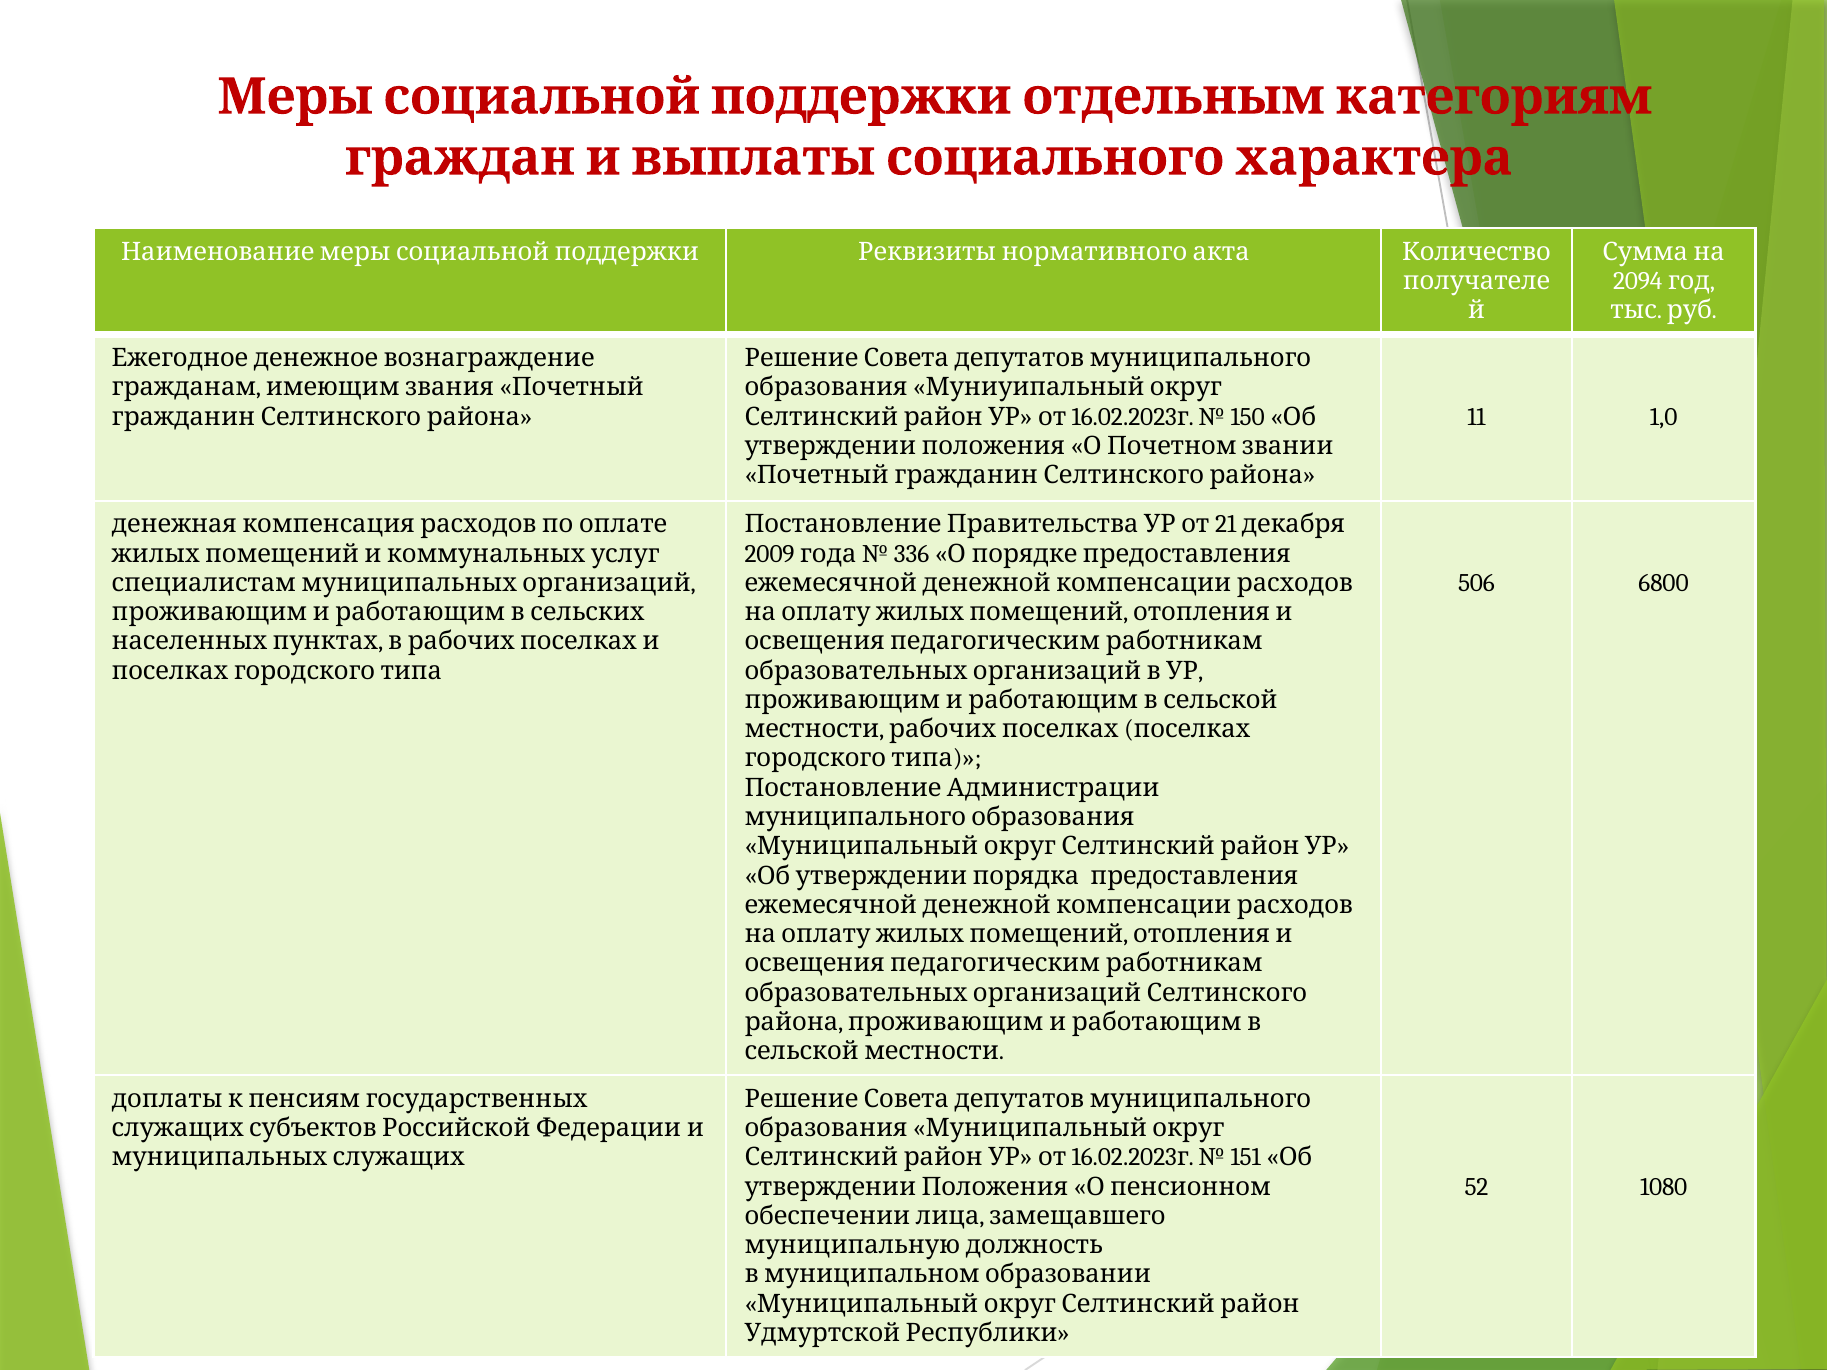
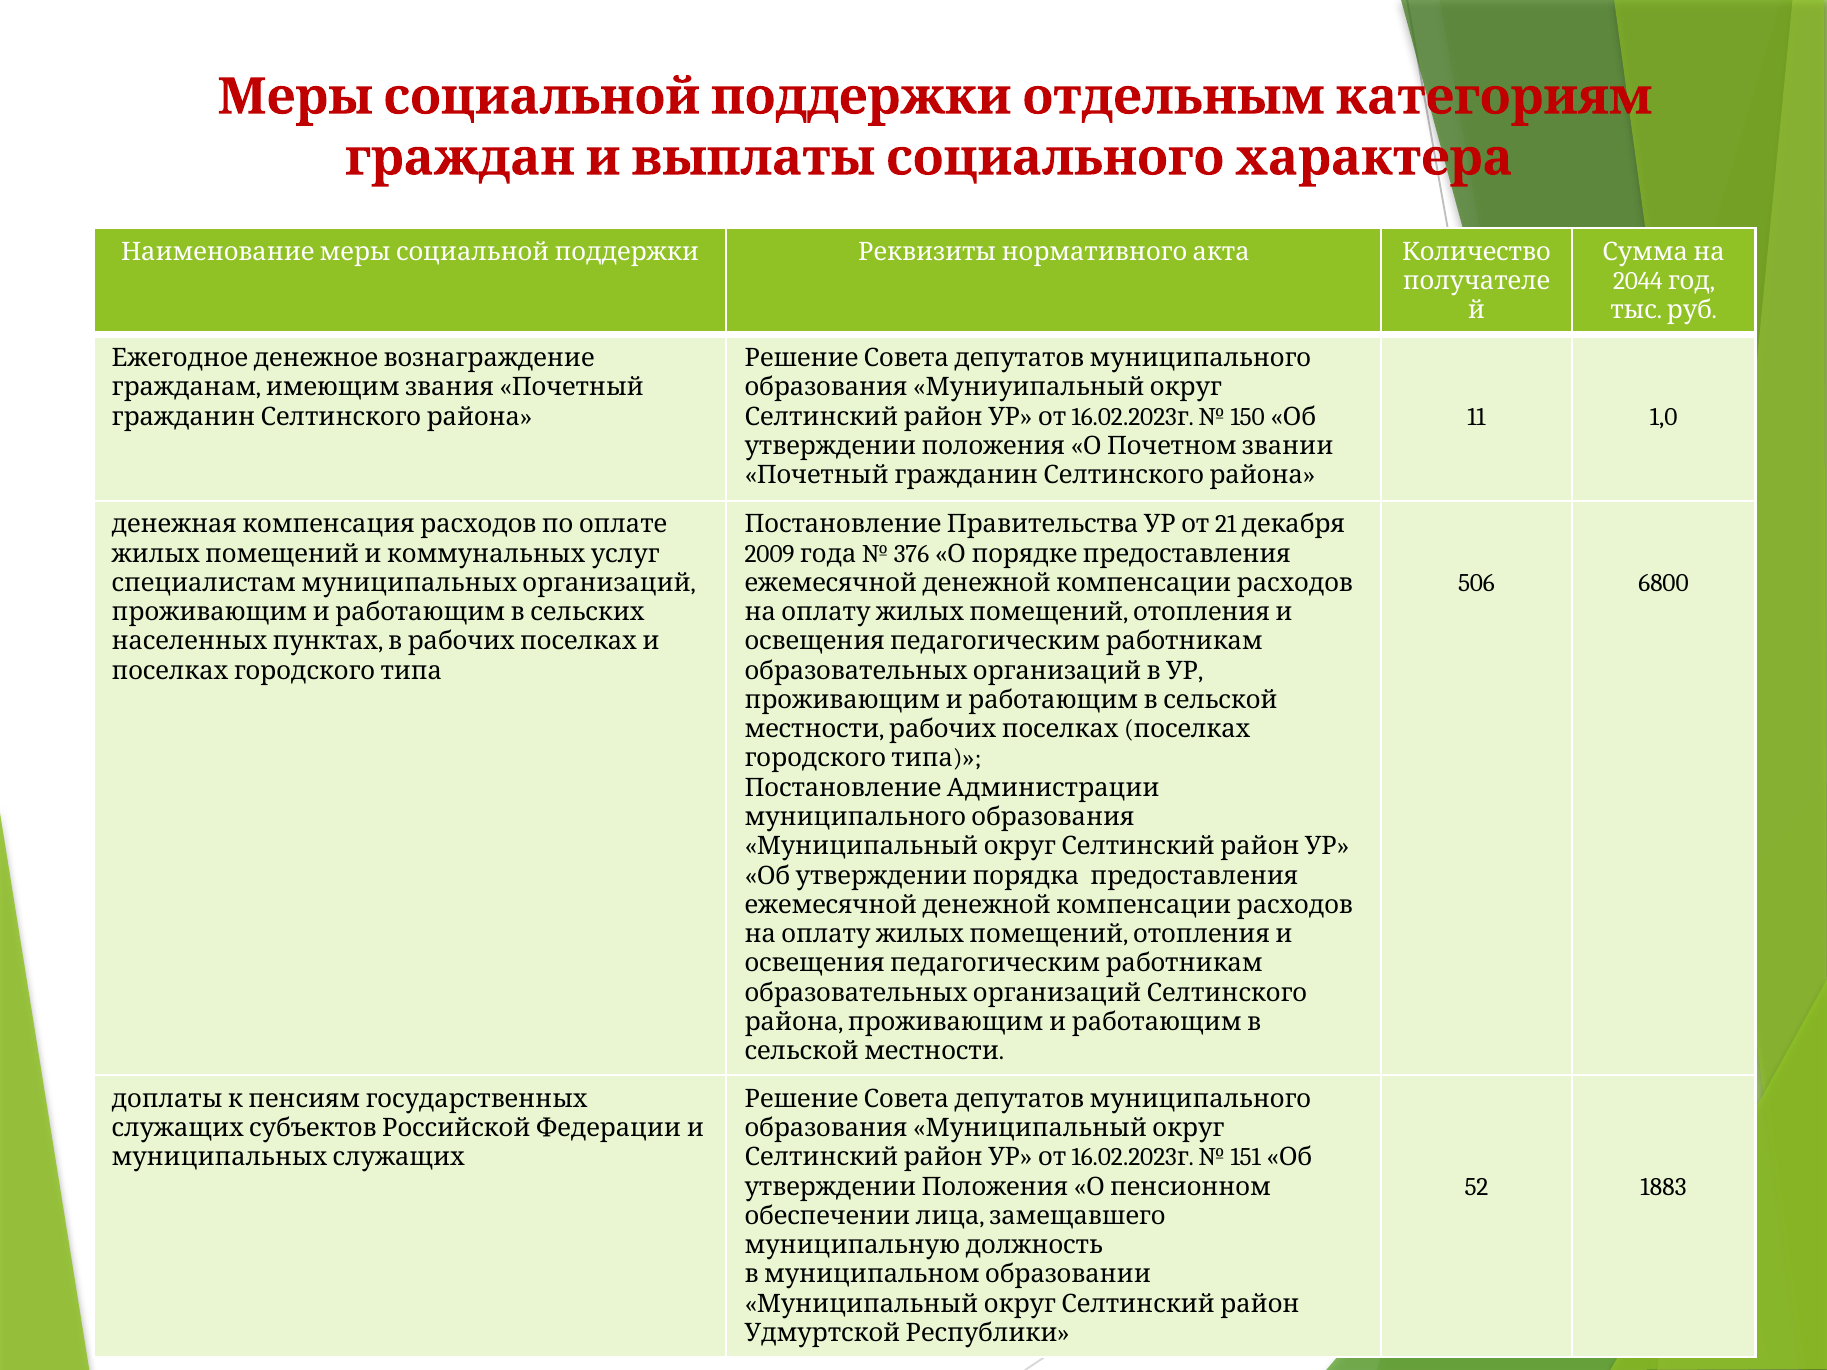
2094: 2094 -> 2044 (1638, 281)
336: 336 -> 376 (912, 554)
1080: 1080 -> 1883 (1663, 1187)
